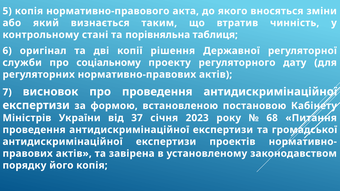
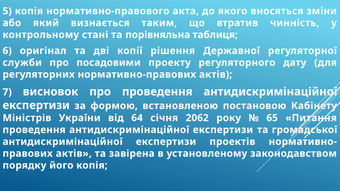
соціальному: соціальному -> посадовими (109, 63)
37: 37 -> 64 (137, 118)
2023: 2023 -> 2062 (197, 118)
68: 68 -> 65 (272, 118)
